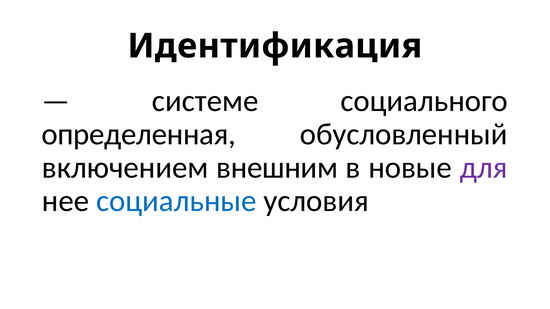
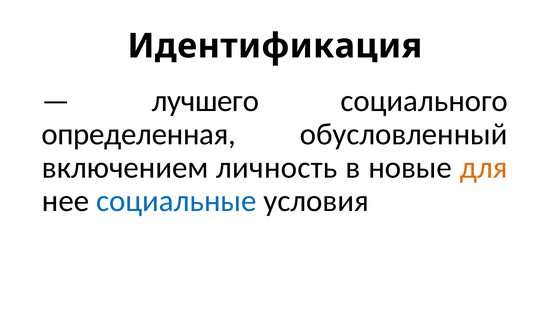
системе: системе -> лучшего (205, 101)
внешним: внешним -> личность (277, 168)
для colour: purple -> orange (484, 168)
